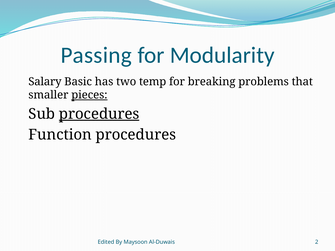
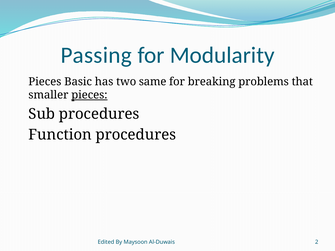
Salary: Salary -> Pieces (45, 82)
temp: temp -> same (153, 82)
procedures underline: present -> none (99, 114)
